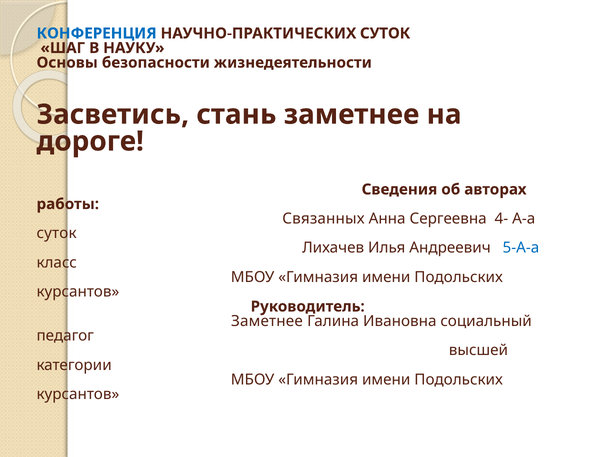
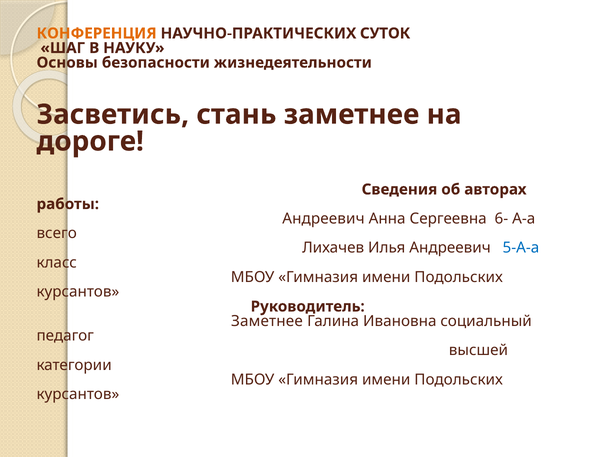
КОНФЕРЕНЦИЯ colour: blue -> orange (97, 33)
Связанных: Связанных -> Андреевич (323, 219)
4-: 4- -> 6- (501, 219)
суток: суток -> всего (57, 234)
